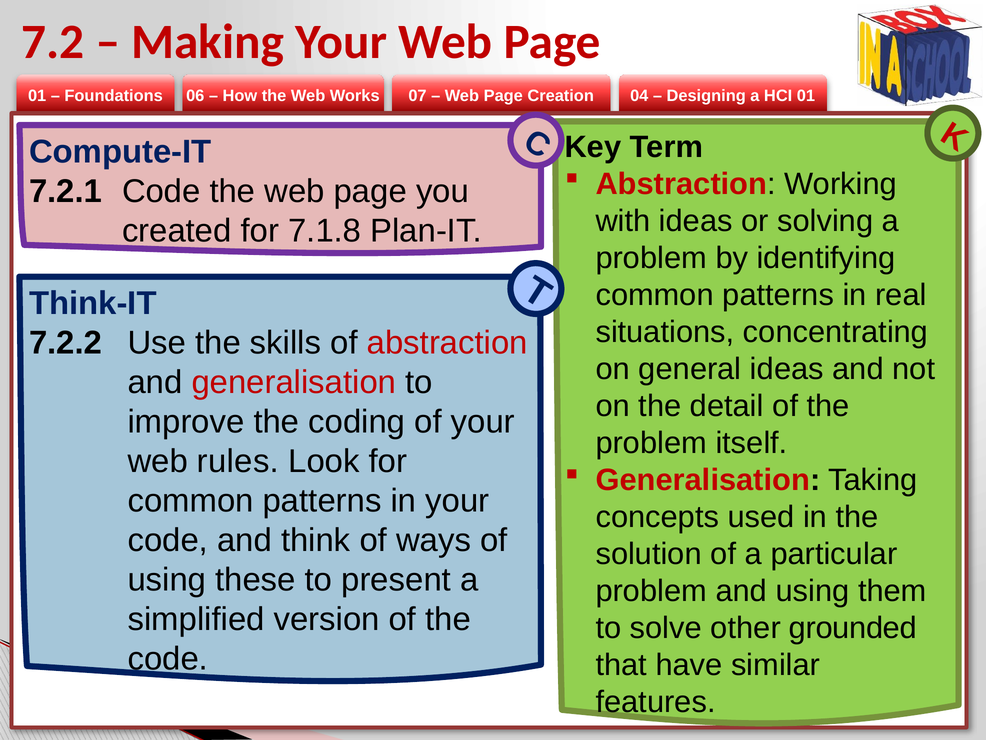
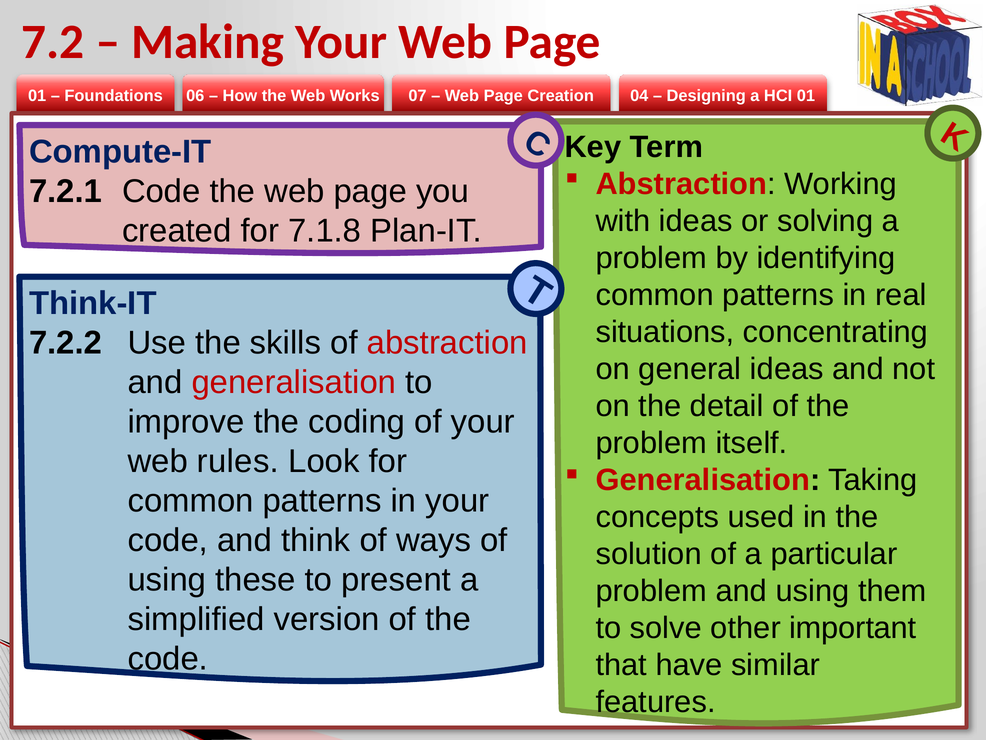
grounded: grounded -> important (853, 628)
